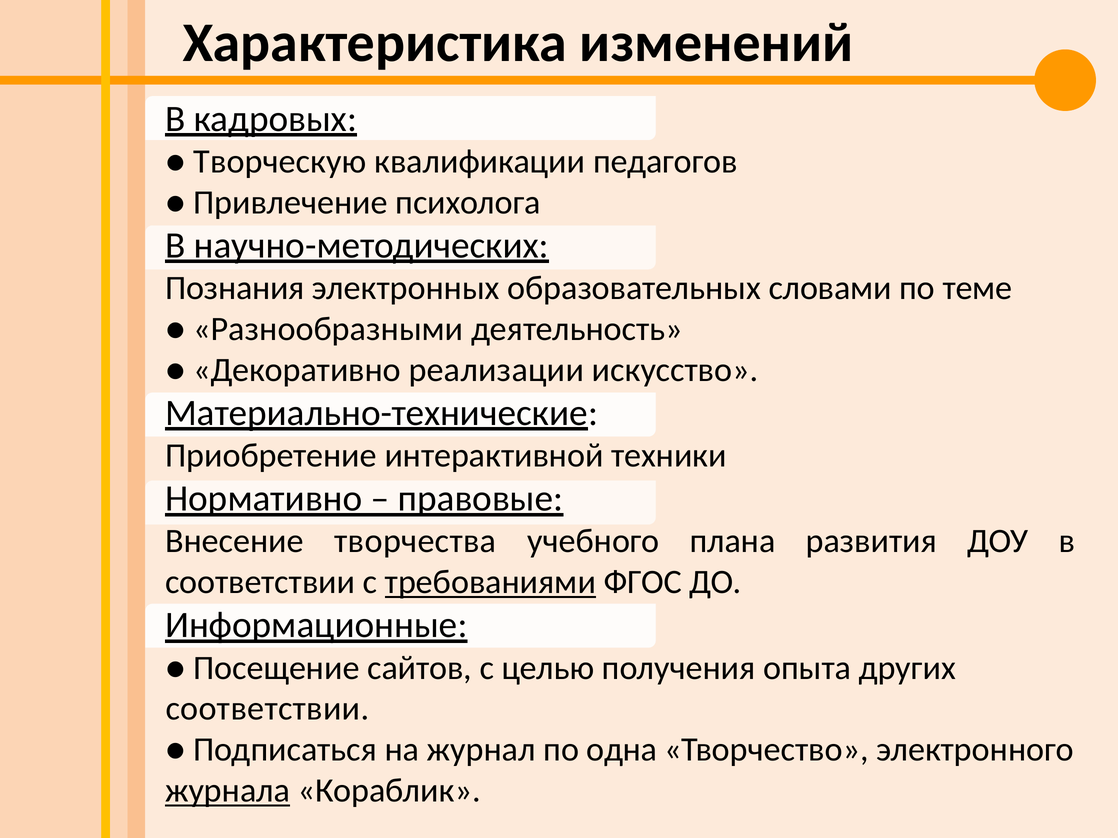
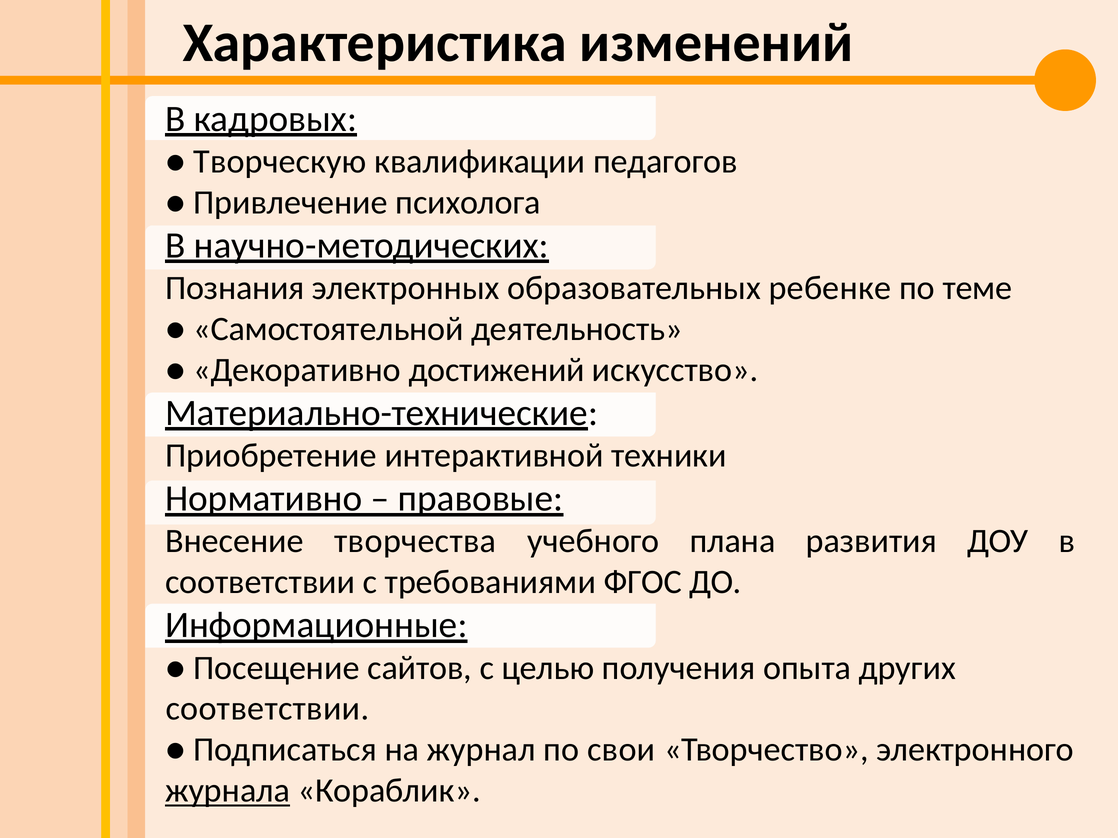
словами: словами -> ребенке (830, 288)
Разнообразными: Разнообразными -> Самостоятельной (328, 329)
реализации: реализации -> достижений (497, 370)
требованиями underline: present -> none (490, 582)
одна: одна -> свои (621, 750)
